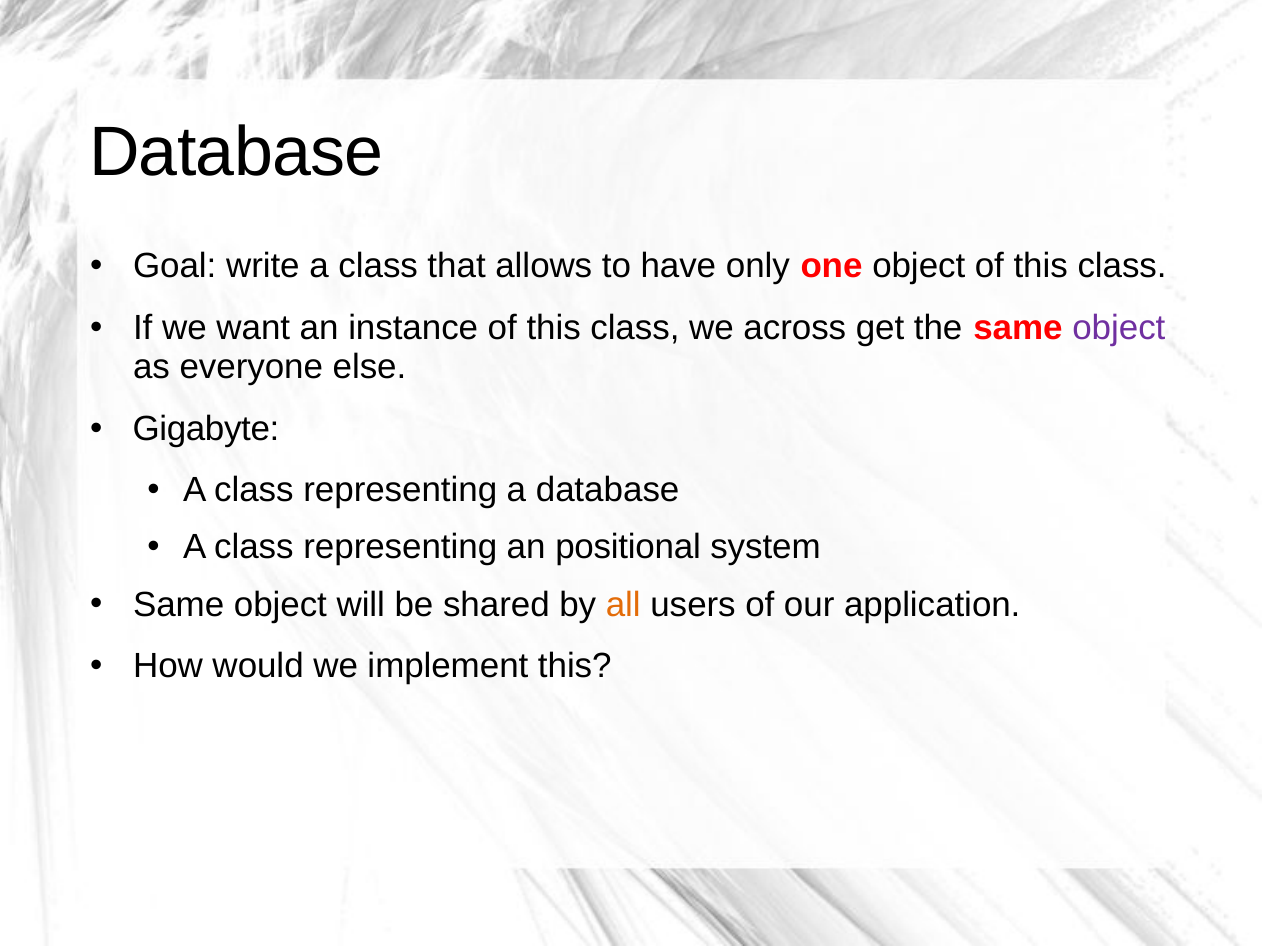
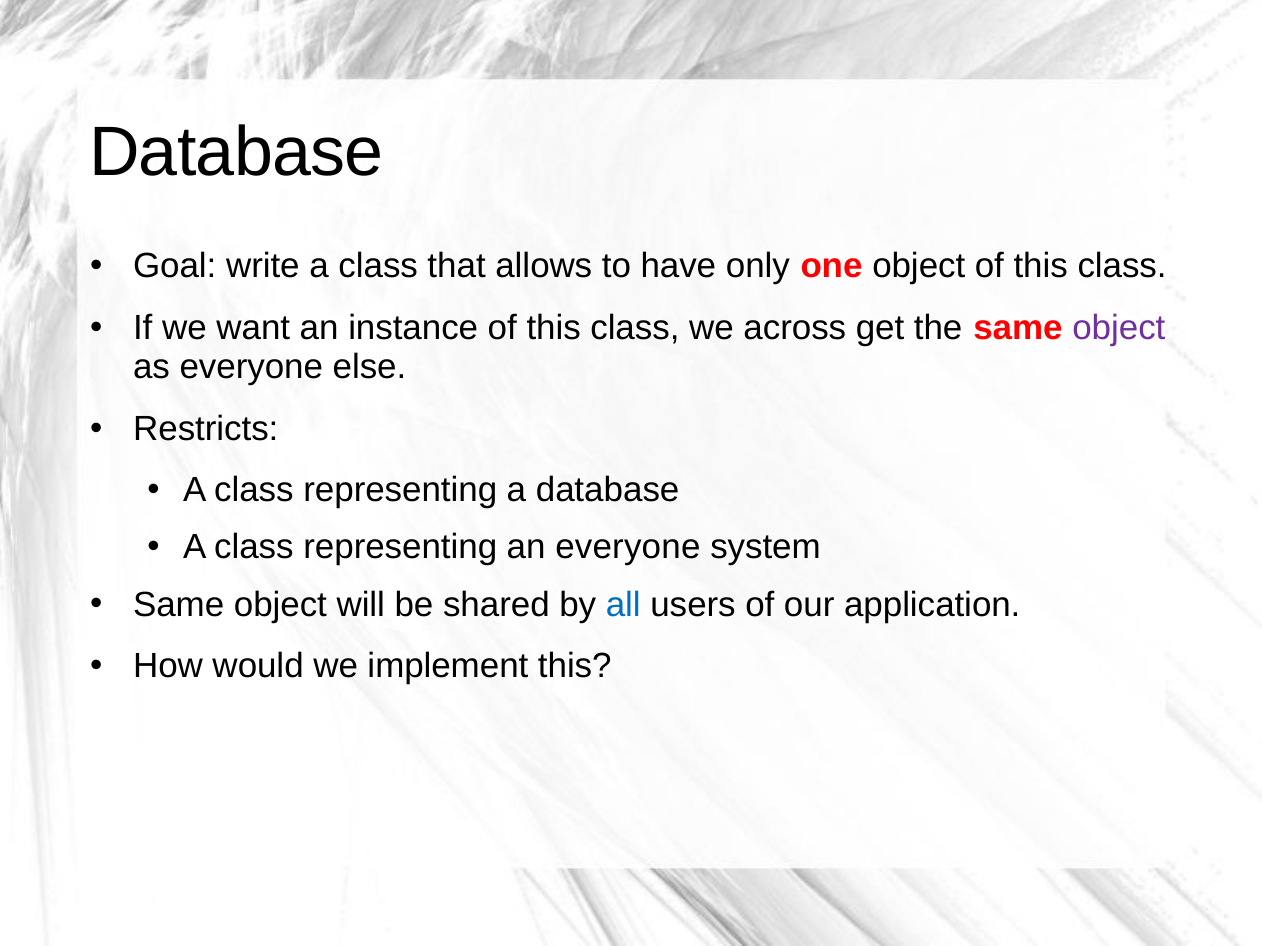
Gigabyte: Gigabyte -> Restricts (206, 429)
an positional: positional -> everyone (628, 548)
all colour: orange -> blue (623, 605)
